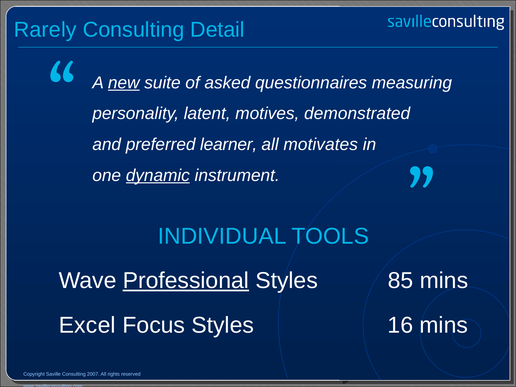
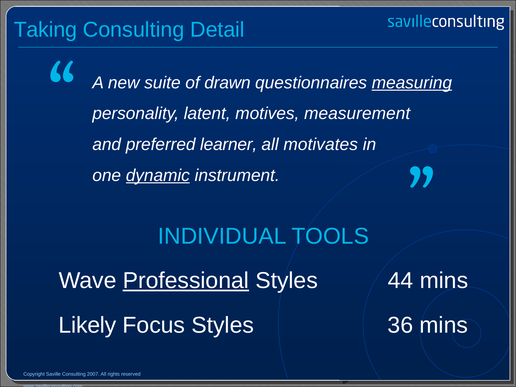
Rarely: Rarely -> Taking (45, 30)
new underline: present -> none (124, 83)
asked: asked -> drawn (227, 83)
measuring underline: none -> present (412, 83)
demonstrated: demonstrated -> measurement (357, 114)
85: 85 -> 44 (401, 281)
Excel: Excel -> Likely (87, 325)
16: 16 -> 36 (400, 325)
